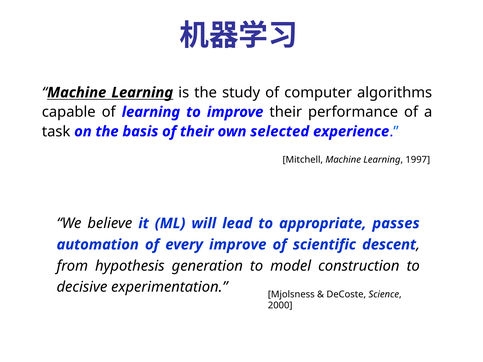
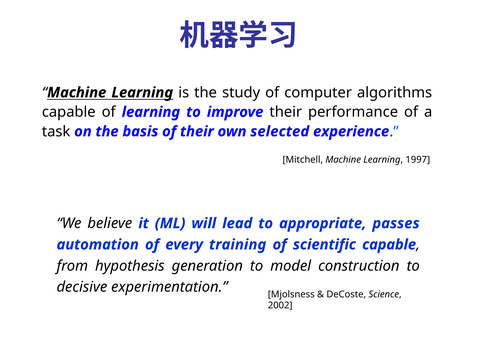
every improve: improve -> training (238, 245)
scientific descent: descent -> capable (389, 245)
2000: 2000 -> 2002 (280, 306)
